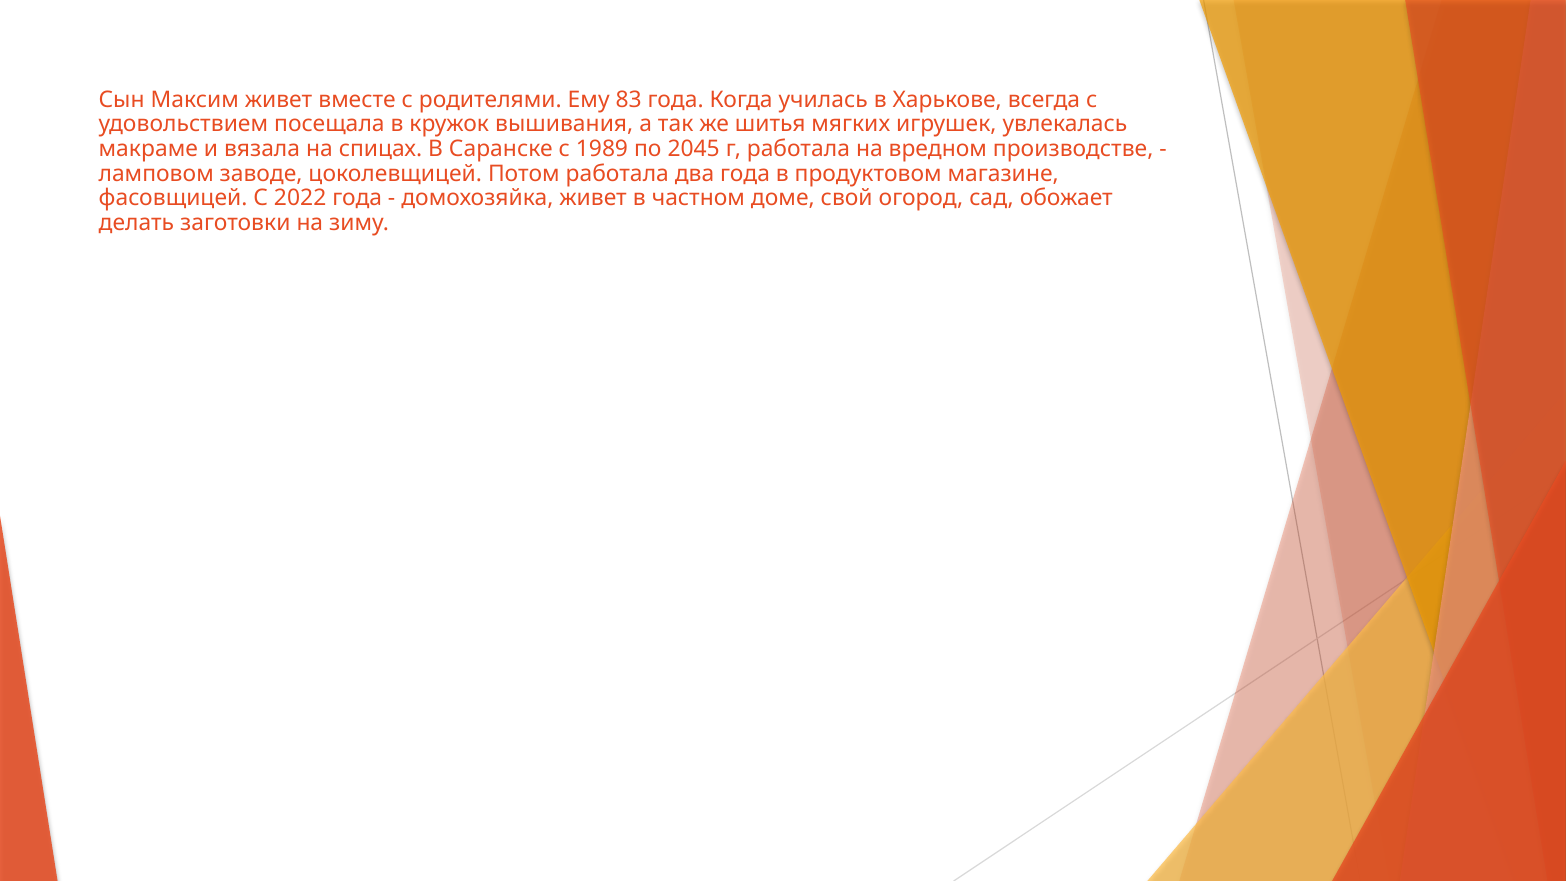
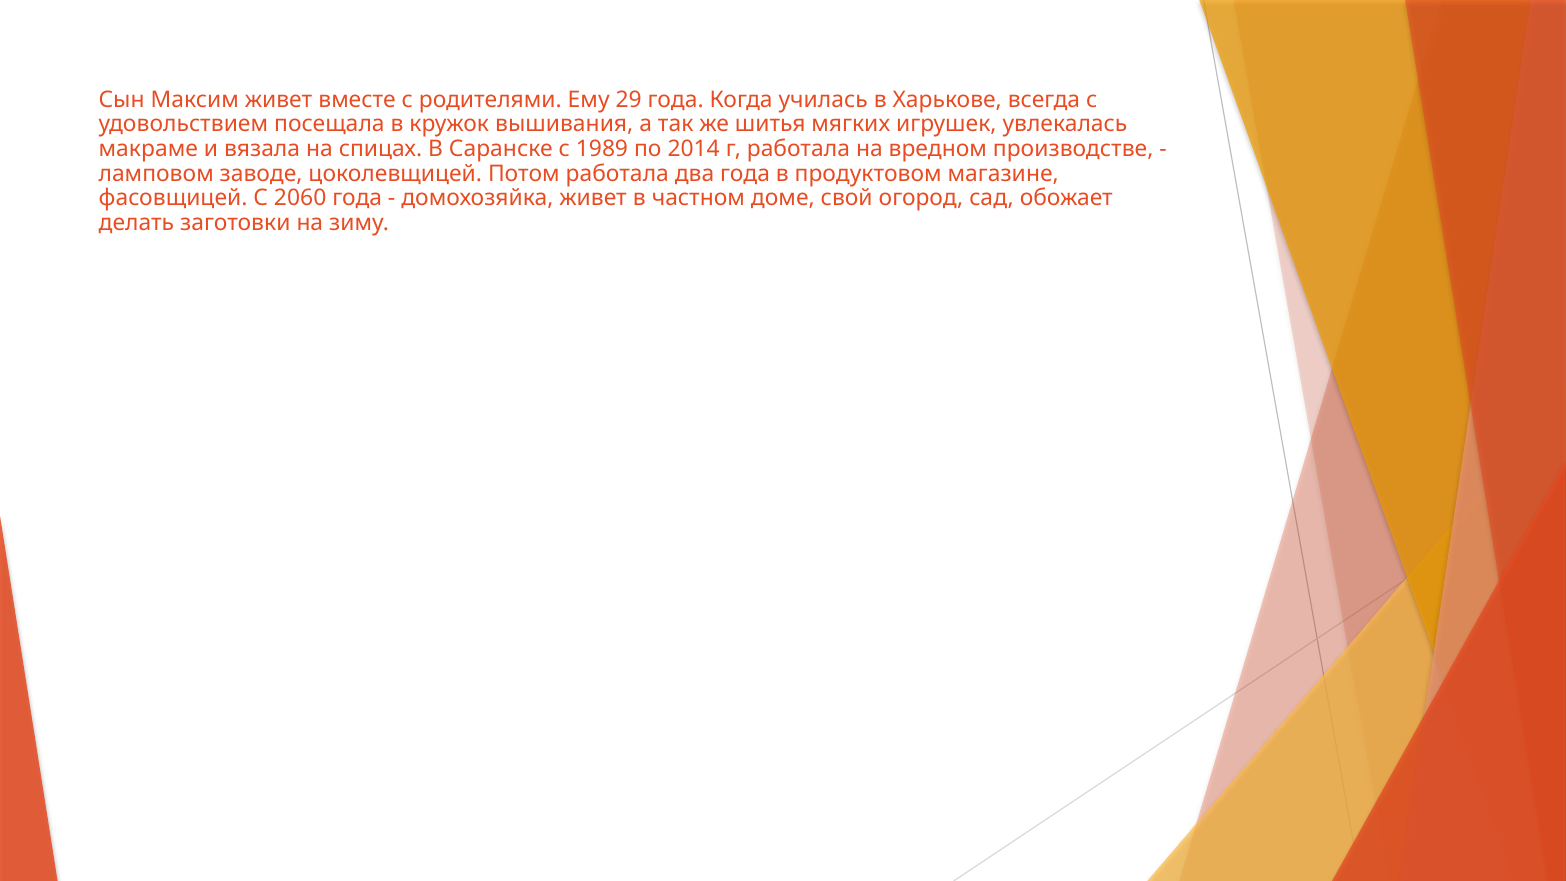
83: 83 -> 29 (629, 99)
2045: 2045 -> 2014 (694, 149)
2022: 2022 -> 2060 (300, 198)
